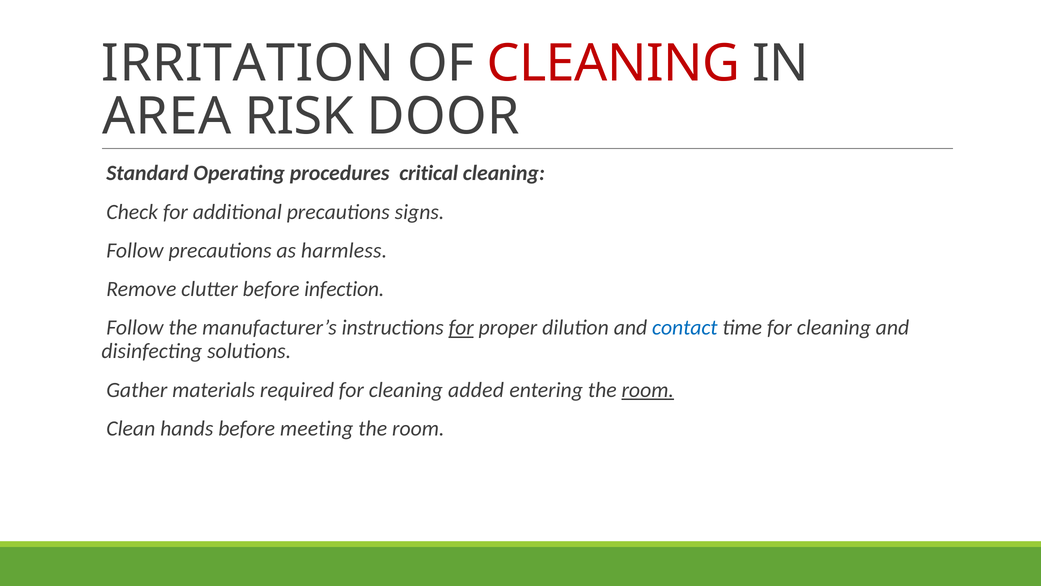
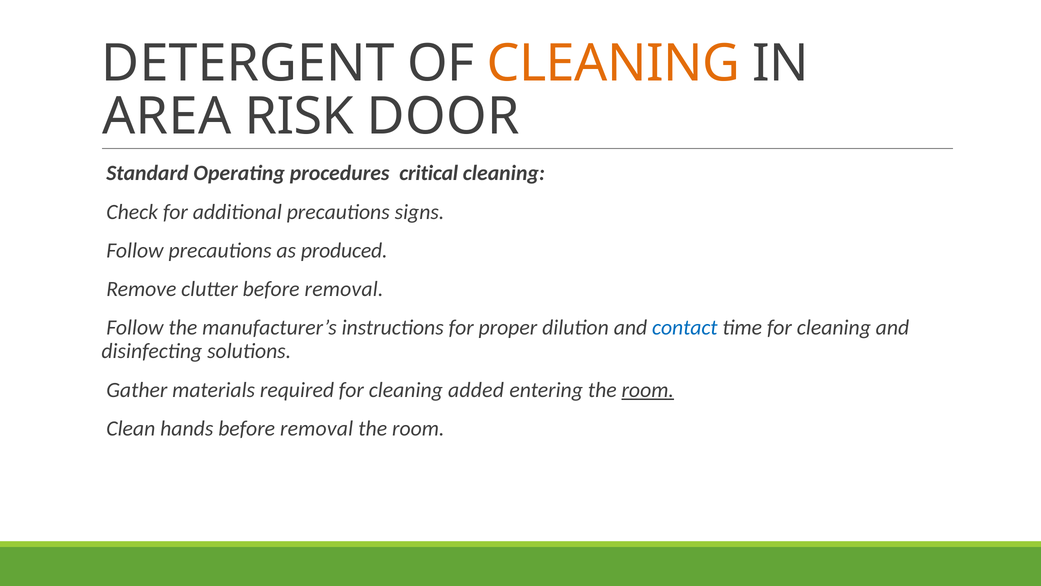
IRRITATION: IRRITATION -> DETERGENT (248, 64)
CLEANING colour: red -> orange (614, 64)
harmless: harmless -> produced (344, 250)
clutter before infection: infection -> removal (344, 289)
for underline: present -> none (461, 328)
hands before meeting: meeting -> removal (317, 428)
